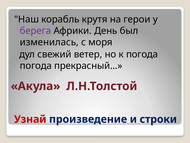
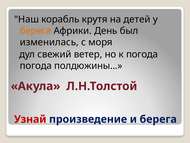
герои: герои -> детей (137, 19)
берега colour: purple -> orange (35, 31)
прекрасный: прекрасный -> полдюжины (88, 66)
и строки: строки -> берега (158, 119)
